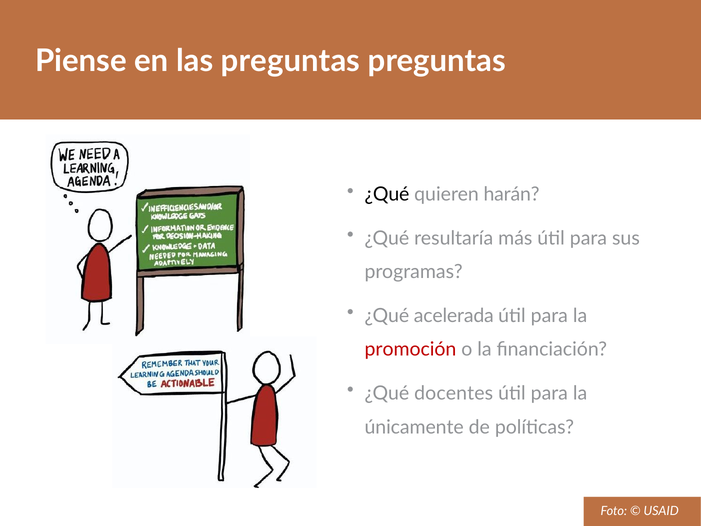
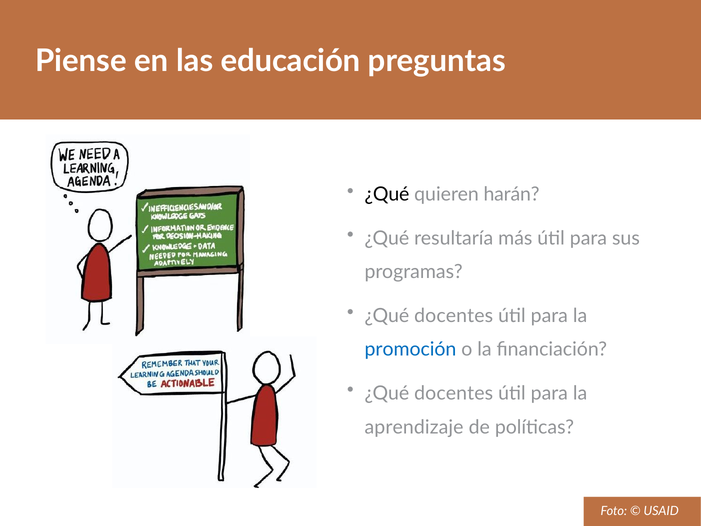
las preguntas: preguntas -> educación (291, 61)
acelerada: acelerada -> docentes (454, 315)
promoción colour: red -> blue (410, 349)
únicamente: únicamente -> aprendizaje (414, 427)
